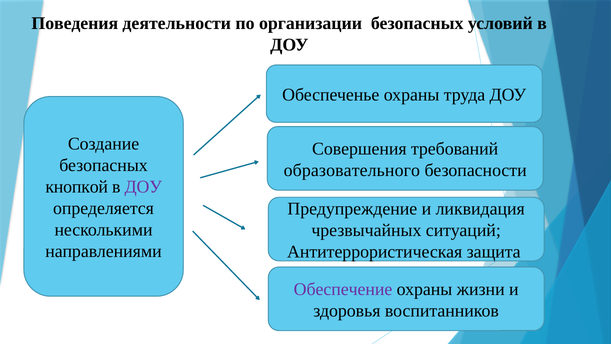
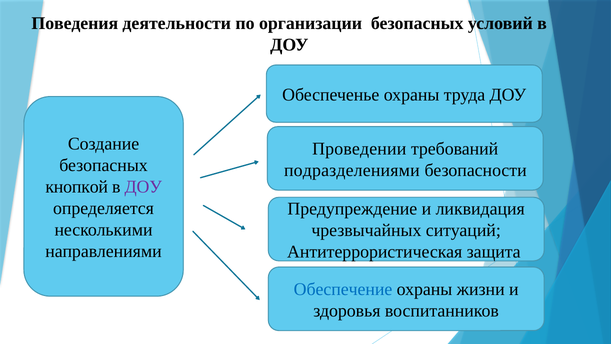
Совершения: Совершения -> Проведении (359, 149)
образовательного: образовательного -> подразделениями (352, 170)
Обеспечение colour: purple -> blue (343, 289)
